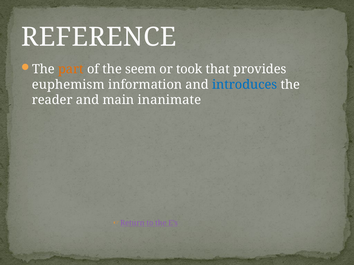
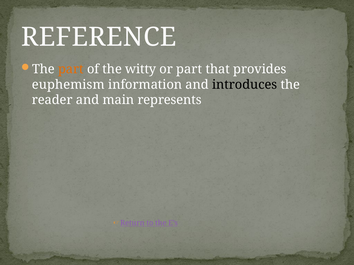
seem: seem -> witty (141, 69)
or took: took -> part (189, 69)
introduces colour: blue -> black (245, 85)
inanimate: inanimate -> represents (170, 100)
